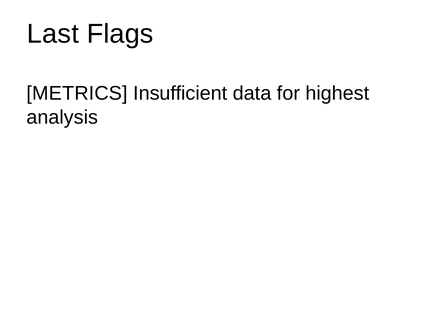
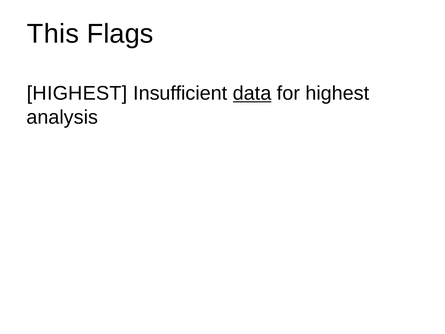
Last: Last -> This (53, 34)
METRICS: METRICS -> HIGHEST (77, 93)
data underline: none -> present (252, 93)
